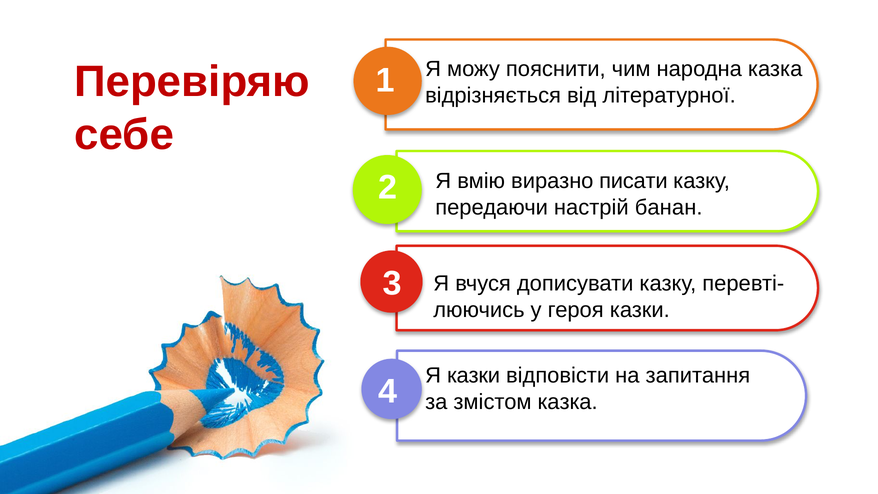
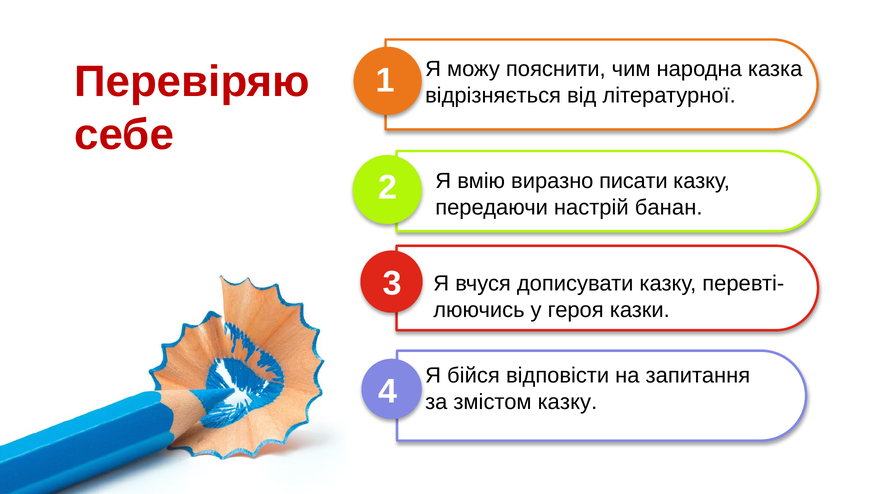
Я казки: казки -> бійся (473, 376)
змістом казка: казка -> казку (568, 402)
